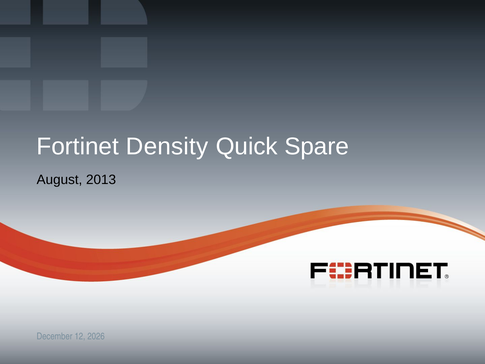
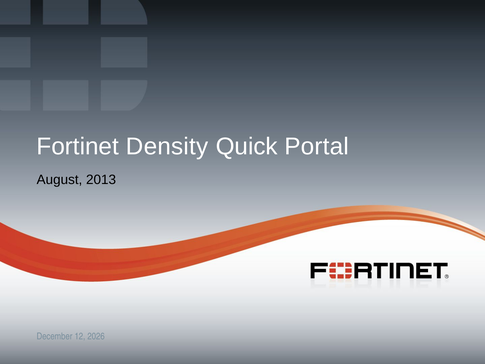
Spare: Spare -> Portal (317, 146)
